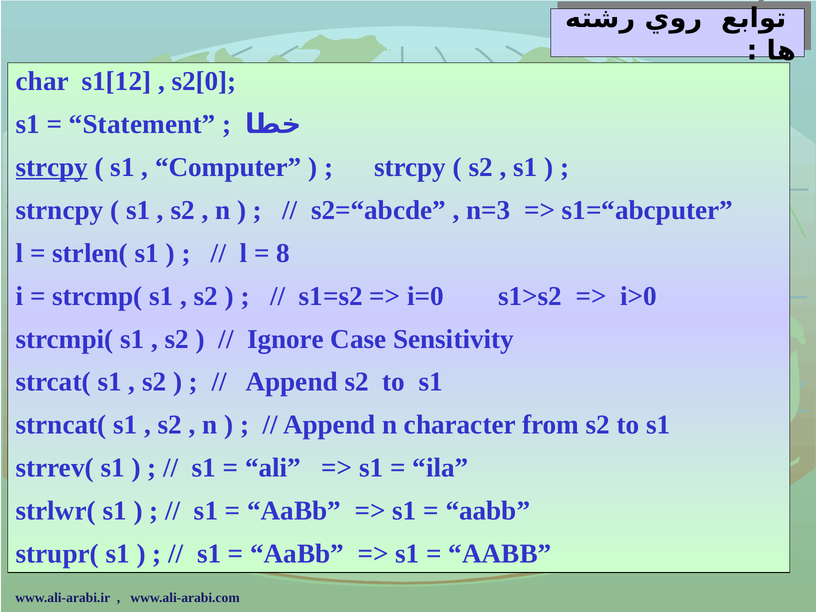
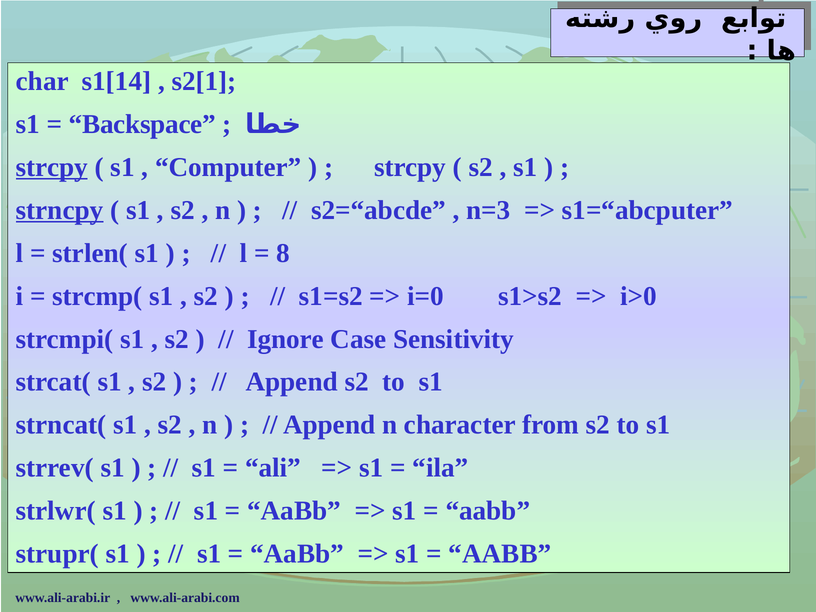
s1[12: s1[12 -> s1[14 (116, 81)
s2[0: s2[0 -> s2[1 (204, 81)
Statement: Statement -> Backspace (142, 124)
strncpy underline: none -> present (60, 210)
